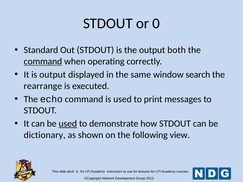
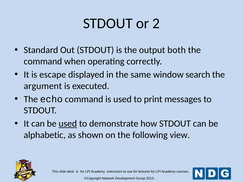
0: 0 -> 2 (156, 24)
command underline: present -> none (43, 61)
is output: output -> escape (53, 75)
rearrange: rearrange -> argument (43, 86)
dictionary: dictionary -> alphabetic (45, 135)
